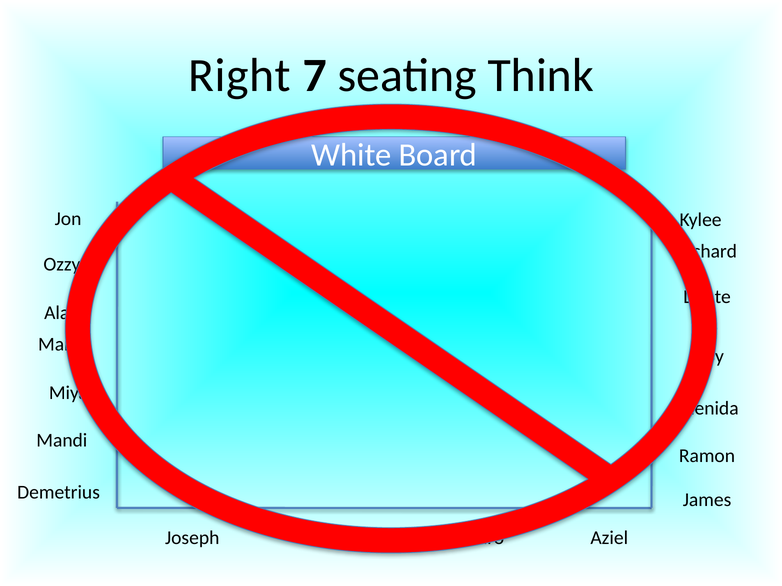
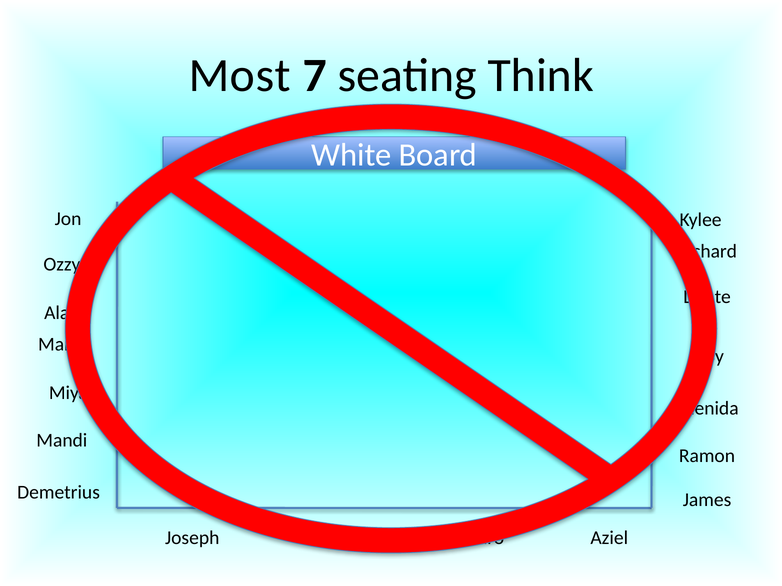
Right: Right -> Most (240, 76)
